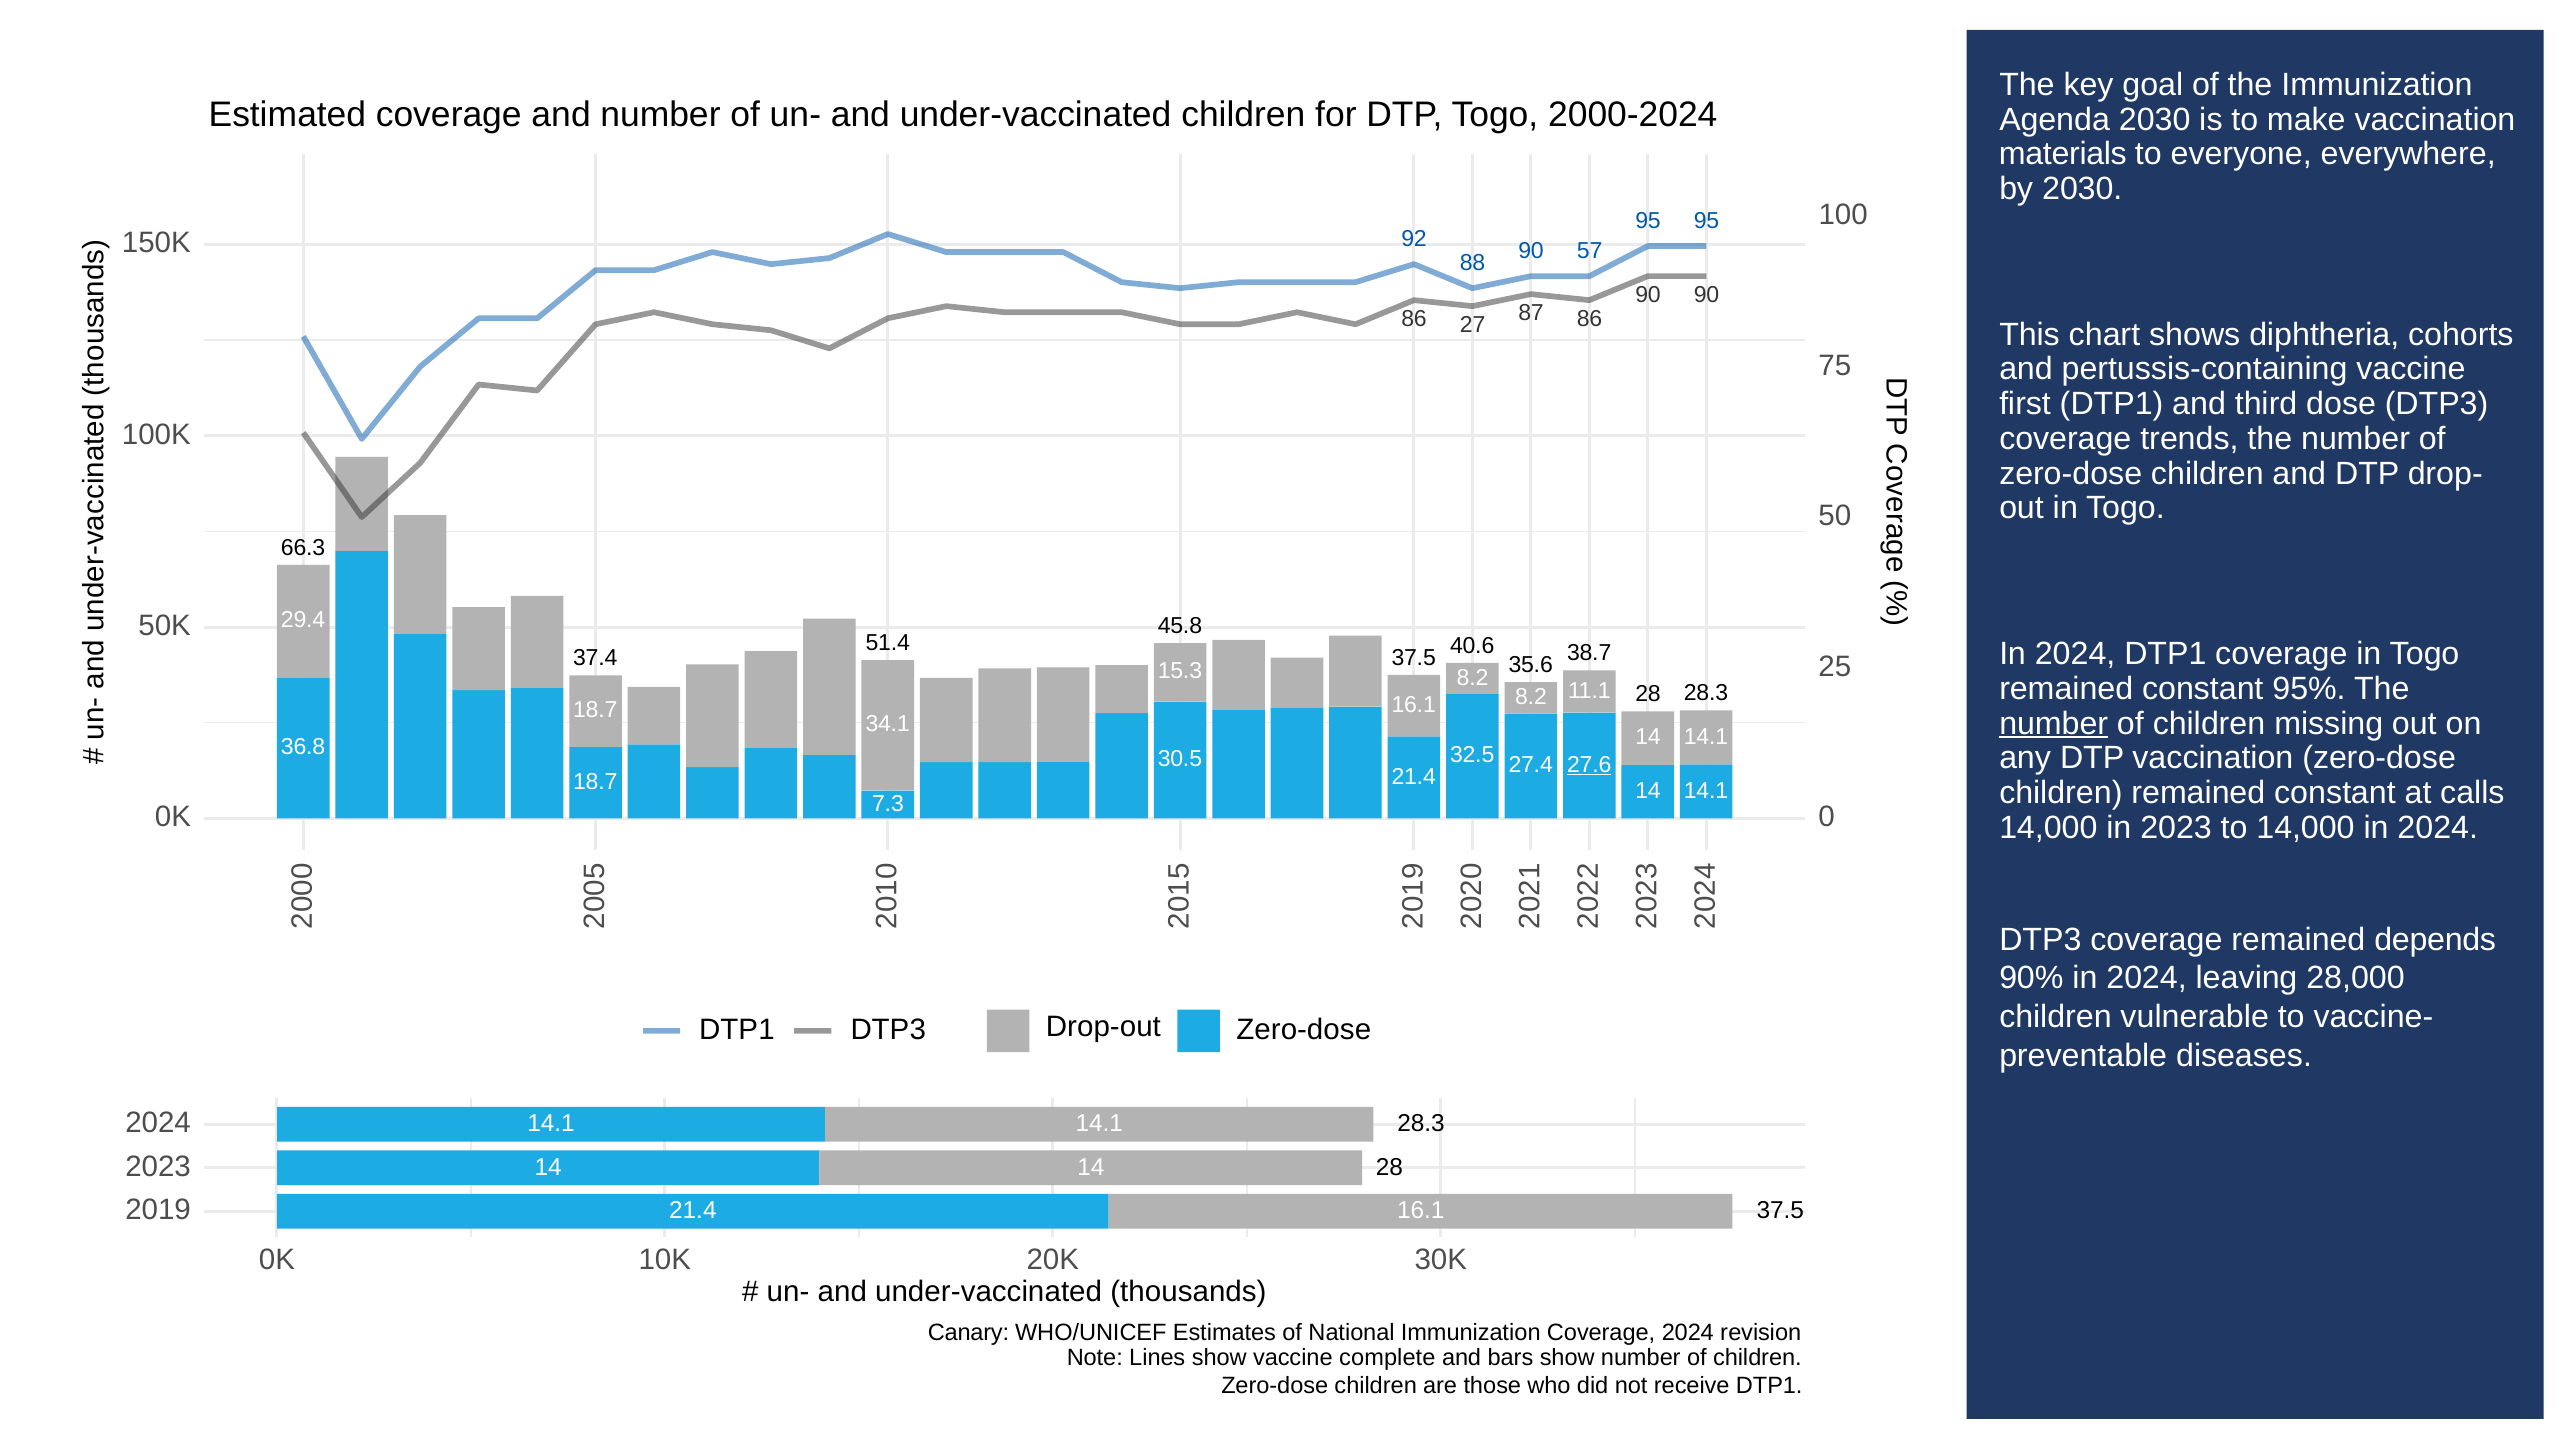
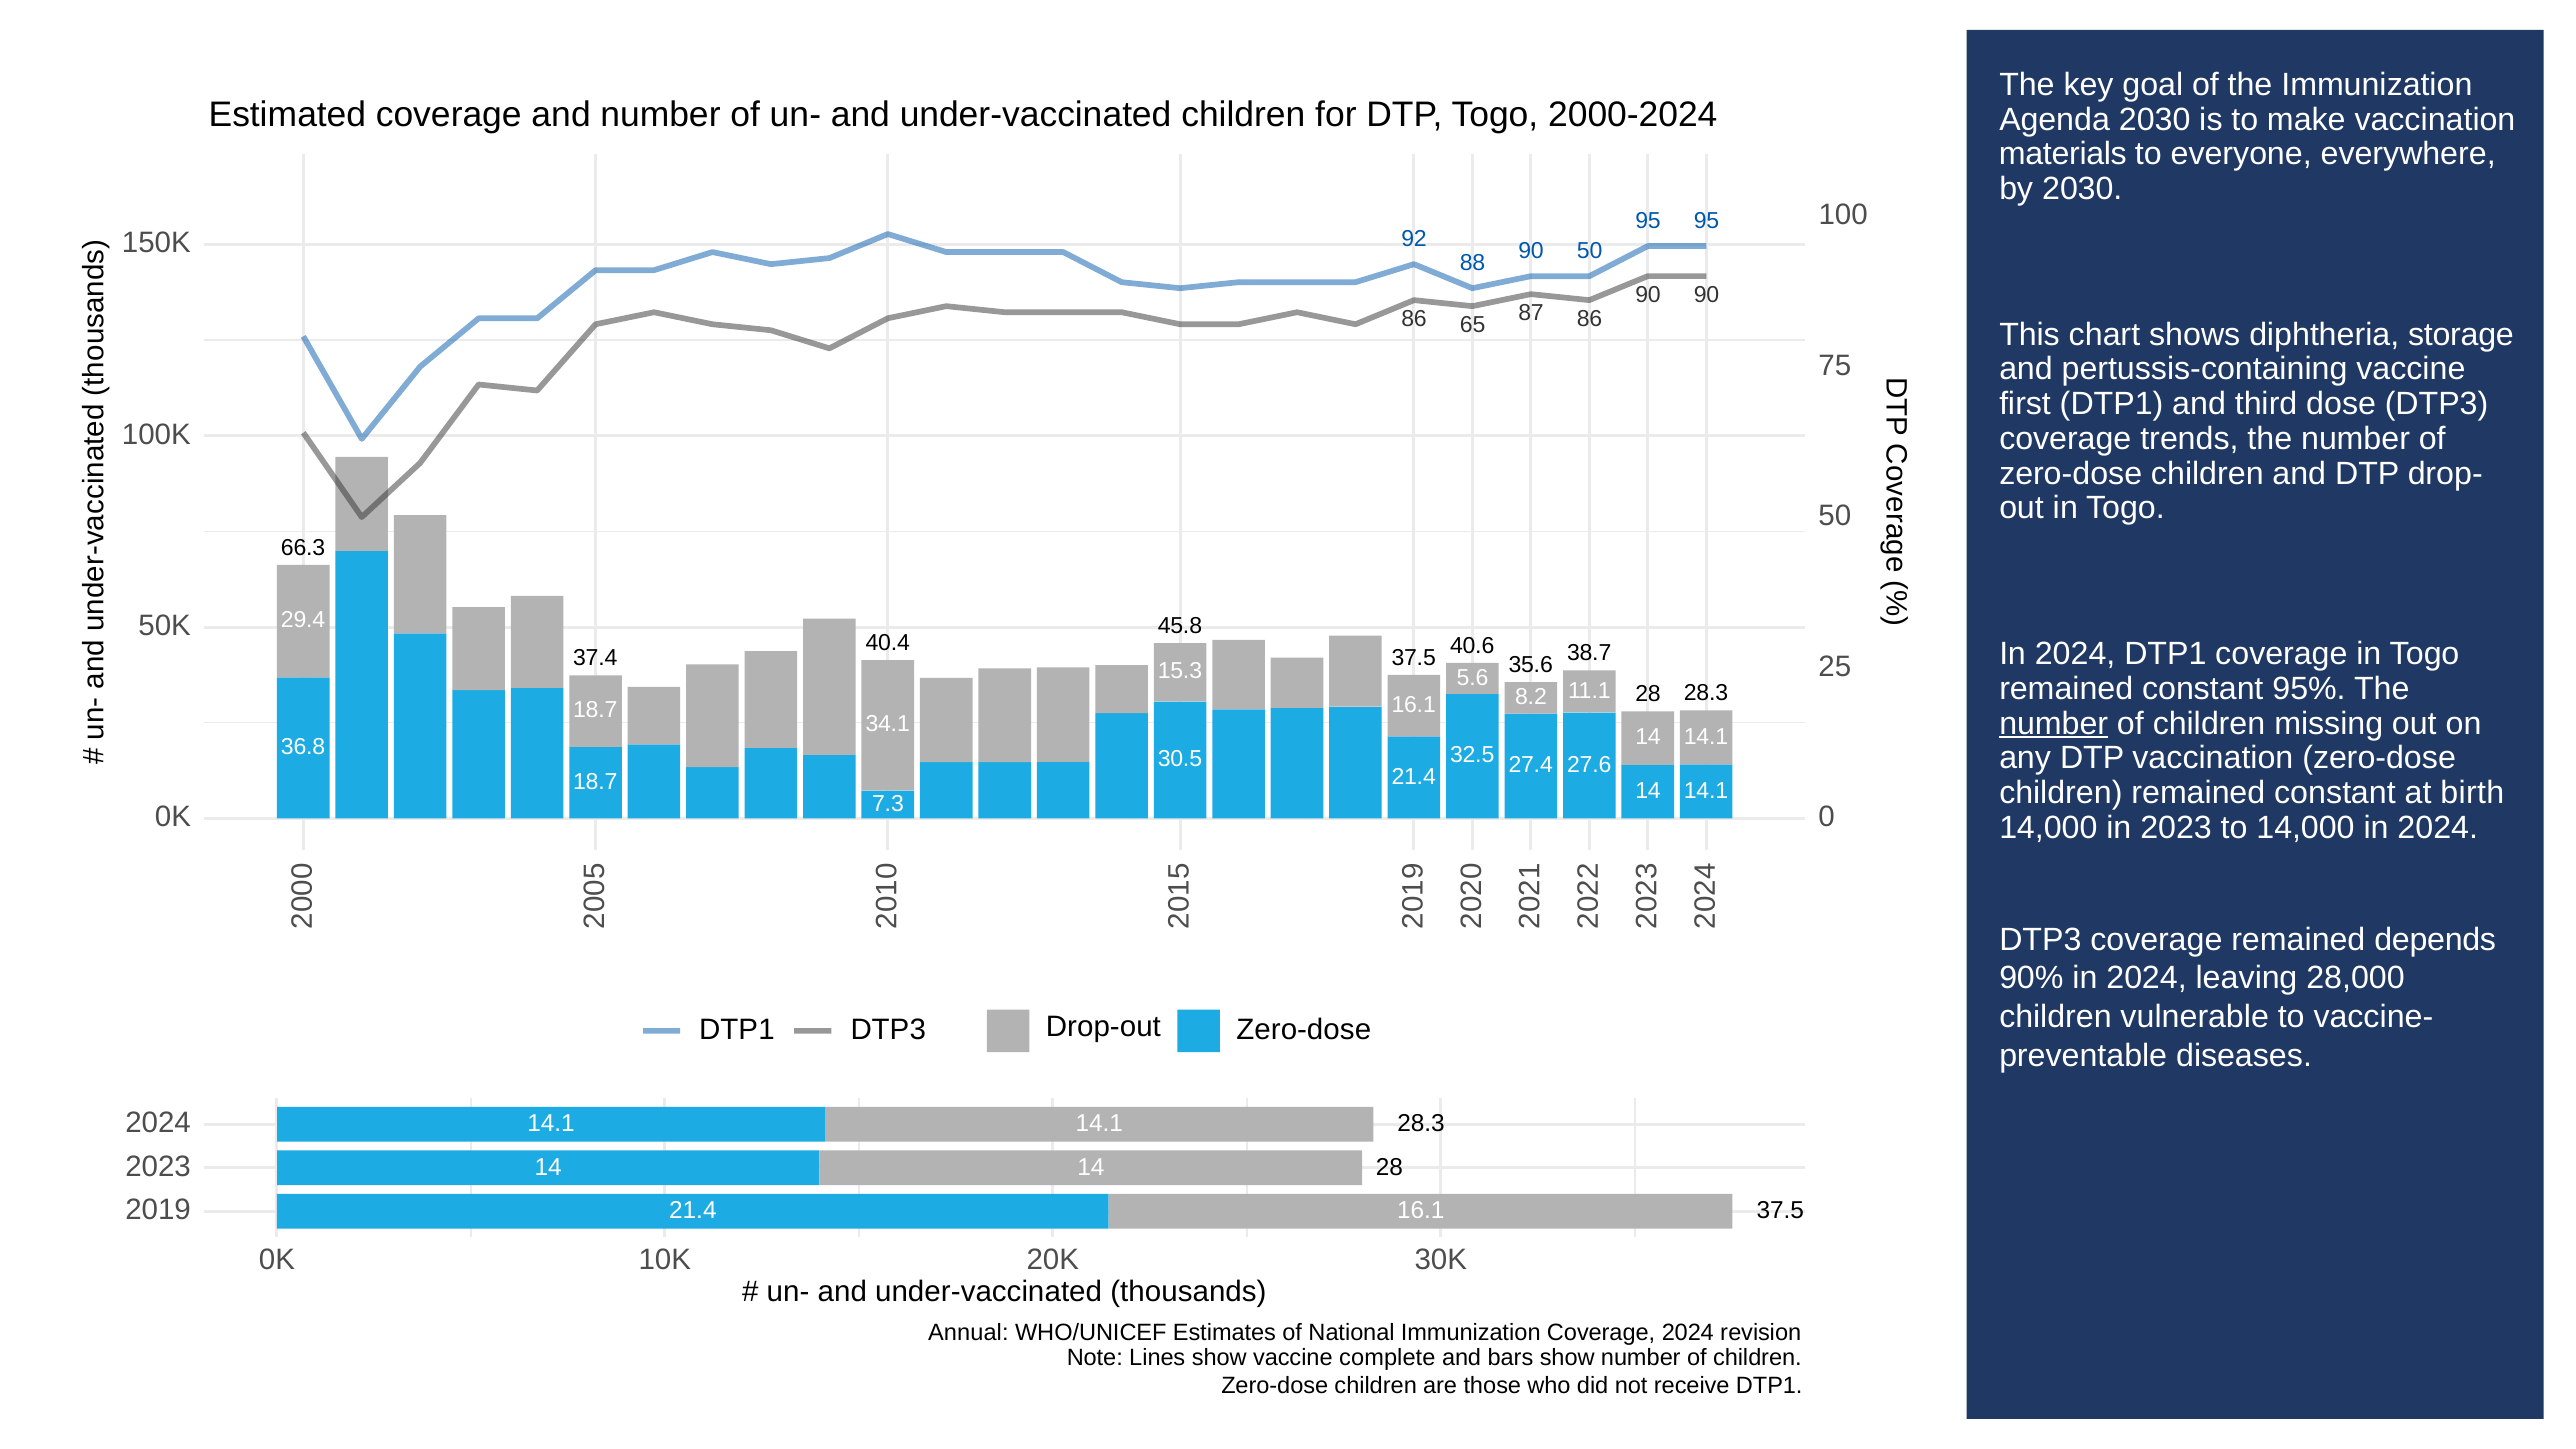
90 57: 57 -> 50 (1590, 251)
27: 27 -> 65 (1473, 325)
cohorts: cohorts -> storage (2461, 335)
51.4: 51.4 -> 40.4 (888, 643)
8.2: 8.2 -> 5.6 (1473, 677)
27.6 underline: present -> none (1589, 765)
calls: calls -> birth (2472, 793)
Canary: Canary -> Annual (968, 1332)
